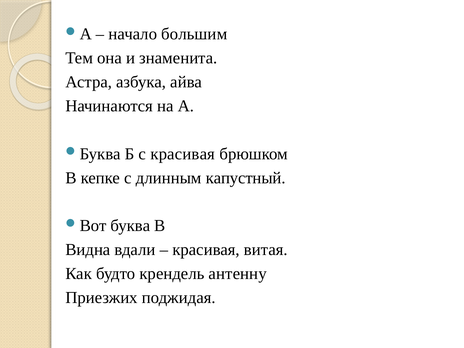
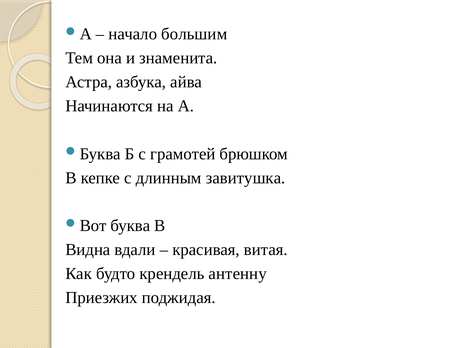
с красивая: красивая -> грамотей (183, 154)
капустный: капустный -> завитушка (246, 178)
